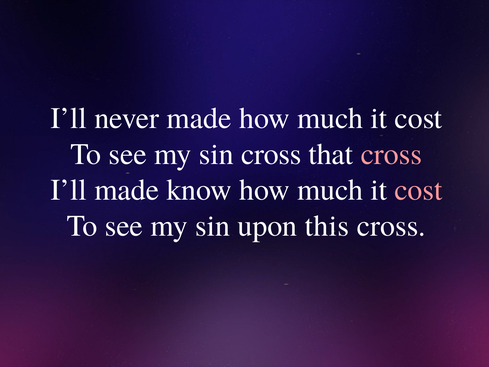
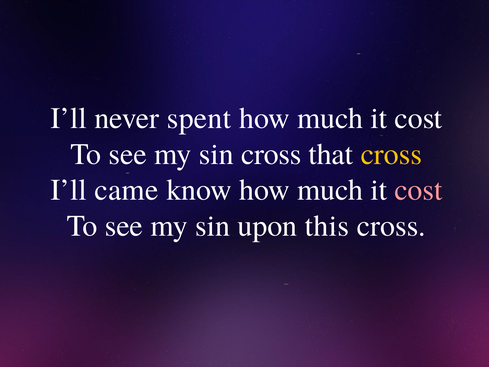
never made: made -> spent (199, 118)
cross colour: pink -> yellow (391, 154)
I’ll made: made -> came (127, 190)
